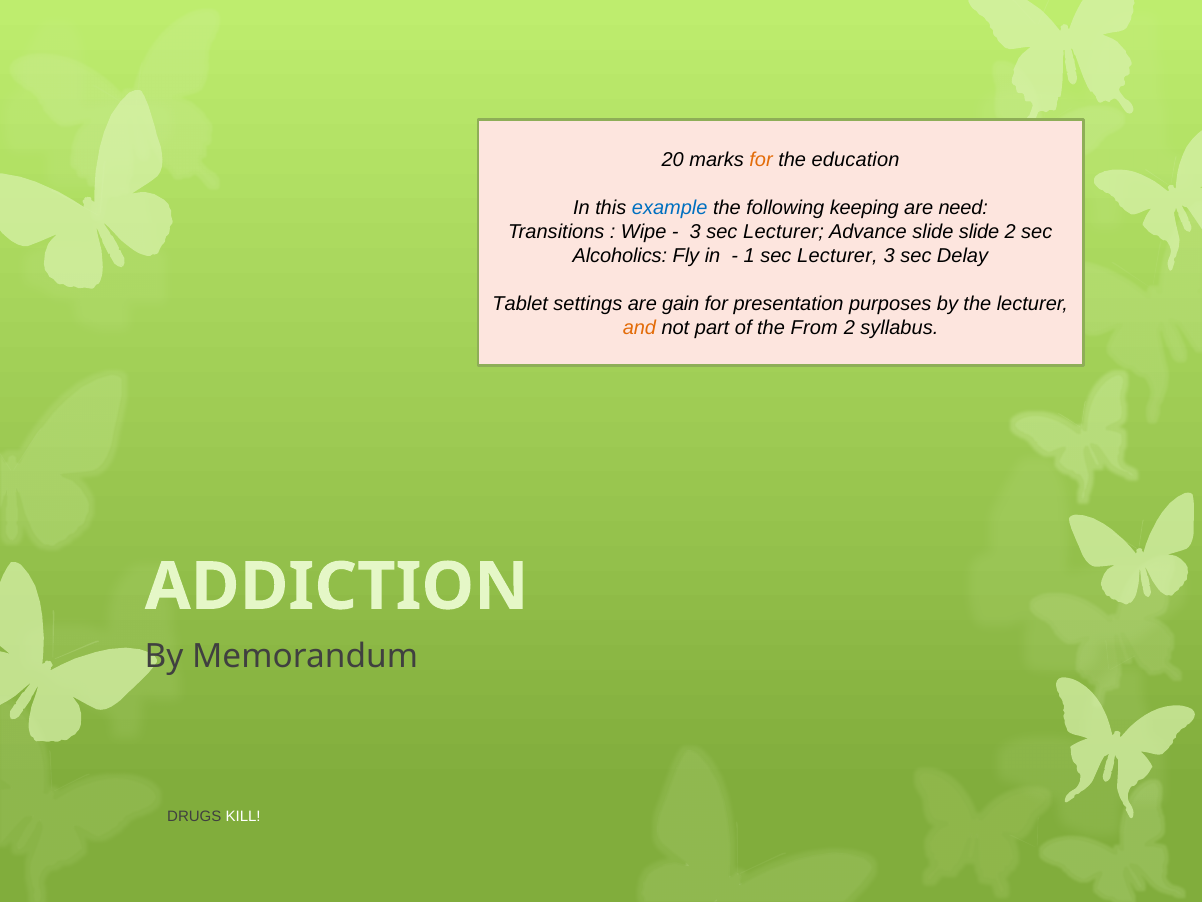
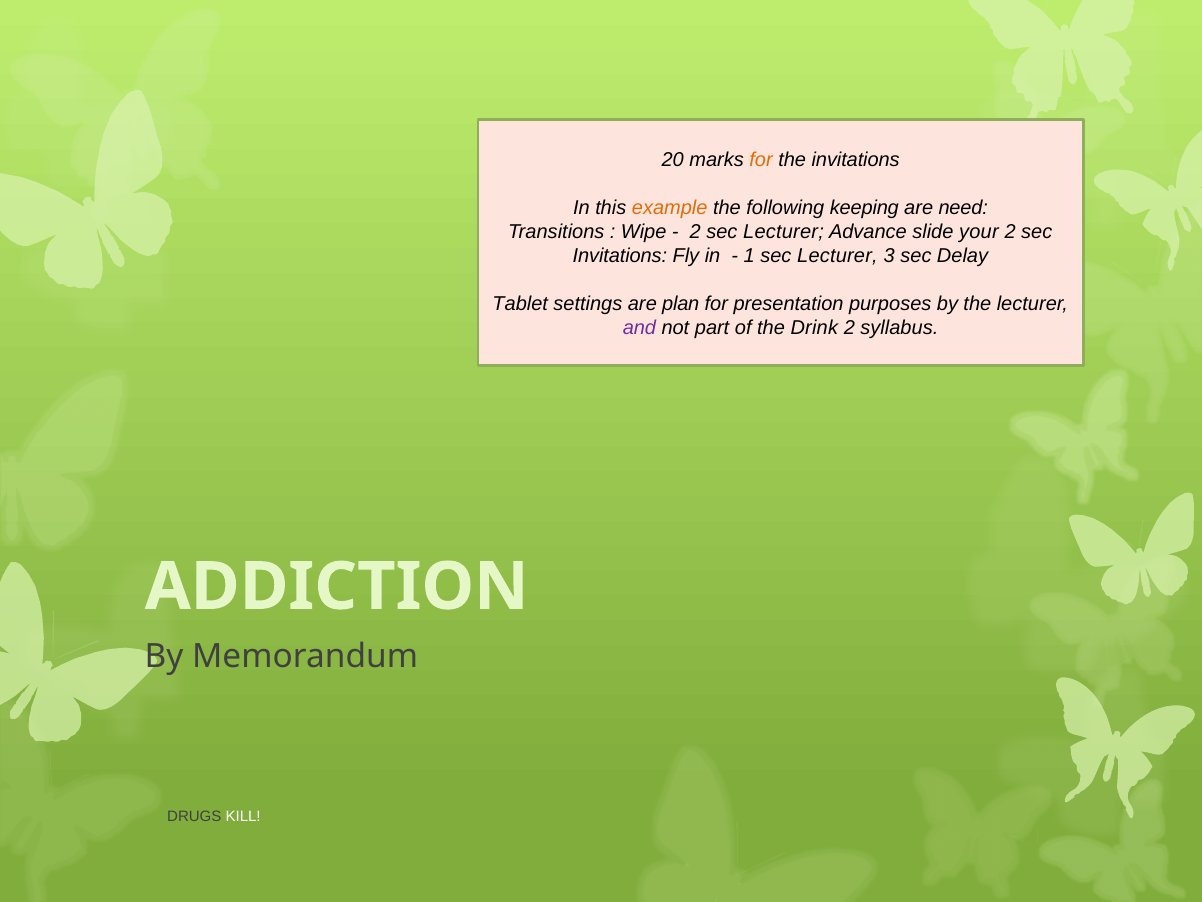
the education: education -> invitations (856, 160)
example colour: blue -> orange (670, 208)
3: 3 -> 2 (695, 232)
slide slide: slide -> your (979, 232)
Alcoholics: Alcoholics -> Invitations (620, 256)
gain: gain -> plan (681, 304)
and colour: orange -> purple (639, 328)
From: From -> Drink (814, 328)
